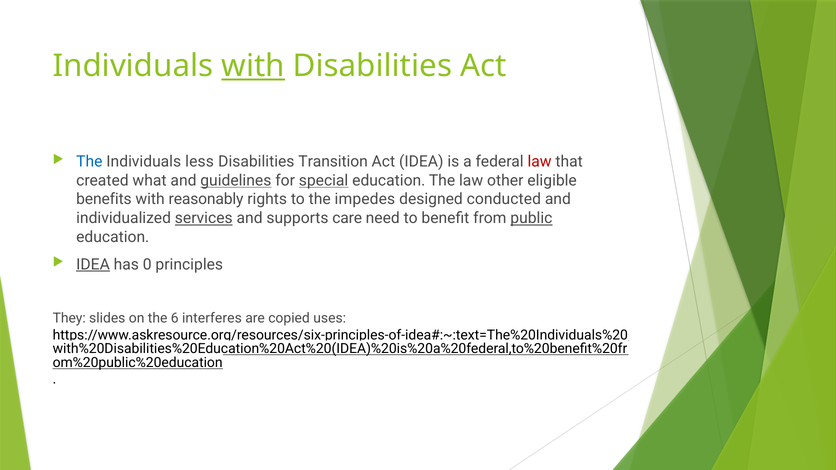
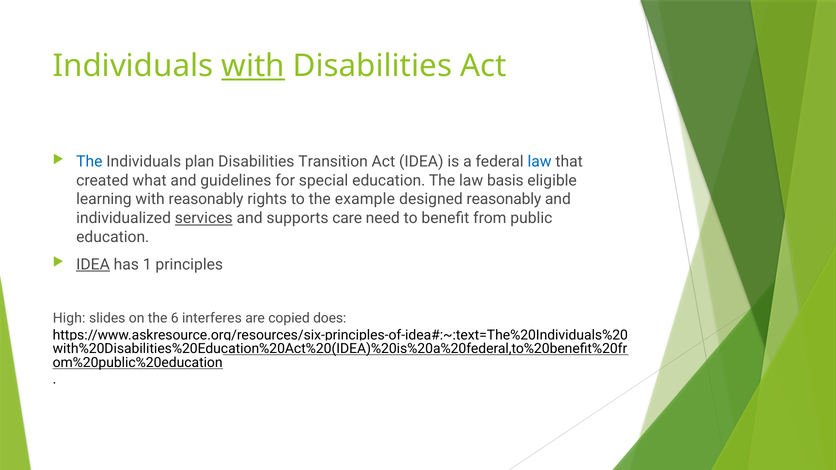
less: less -> plan (200, 162)
law colour: red -> blue (540, 162)
guidelines underline: present -> none (236, 181)
special underline: present -> none (324, 181)
other: other -> basis (505, 181)
benefits: benefits -> learning (104, 199)
impedes: impedes -> example (365, 199)
designed conducted: conducted -> reasonably (504, 199)
public underline: present -> none (531, 218)
0: 0 -> 1 (147, 265)
They: They -> High (69, 318)
uses: uses -> does (330, 318)
